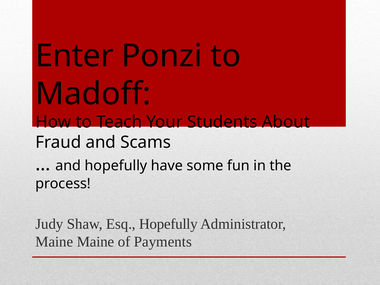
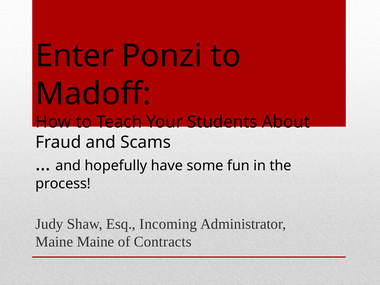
Esq Hopefully: Hopefully -> Incoming (168, 224)
Payments: Payments -> Contracts (163, 242)
